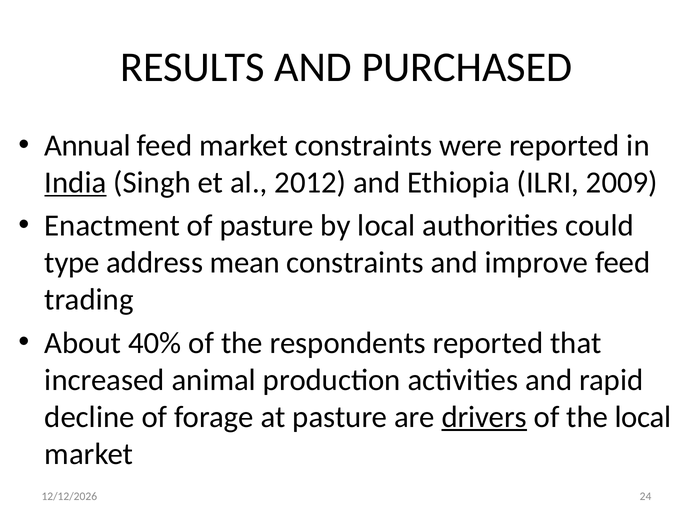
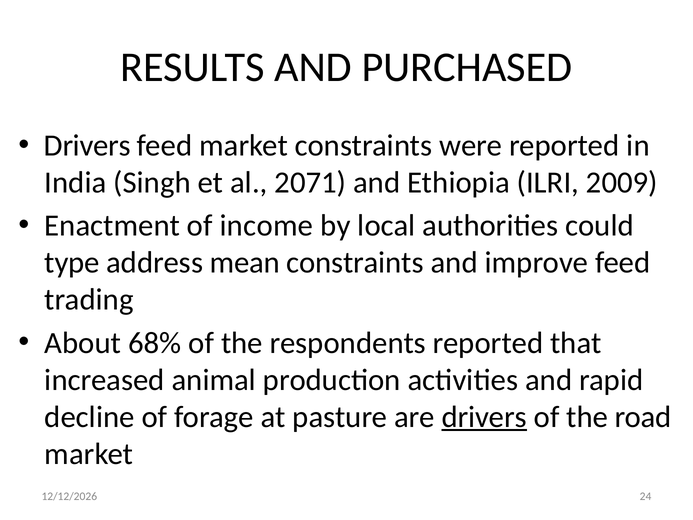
Annual: Annual -> Drivers (87, 145)
India underline: present -> none (75, 182)
2012: 2012 -> 2071 (310, 182)
of pasture: pasture -> income (266, 226)
40%: 40% -> 68% (155, 343)
the local: local -> road (643, 417)
